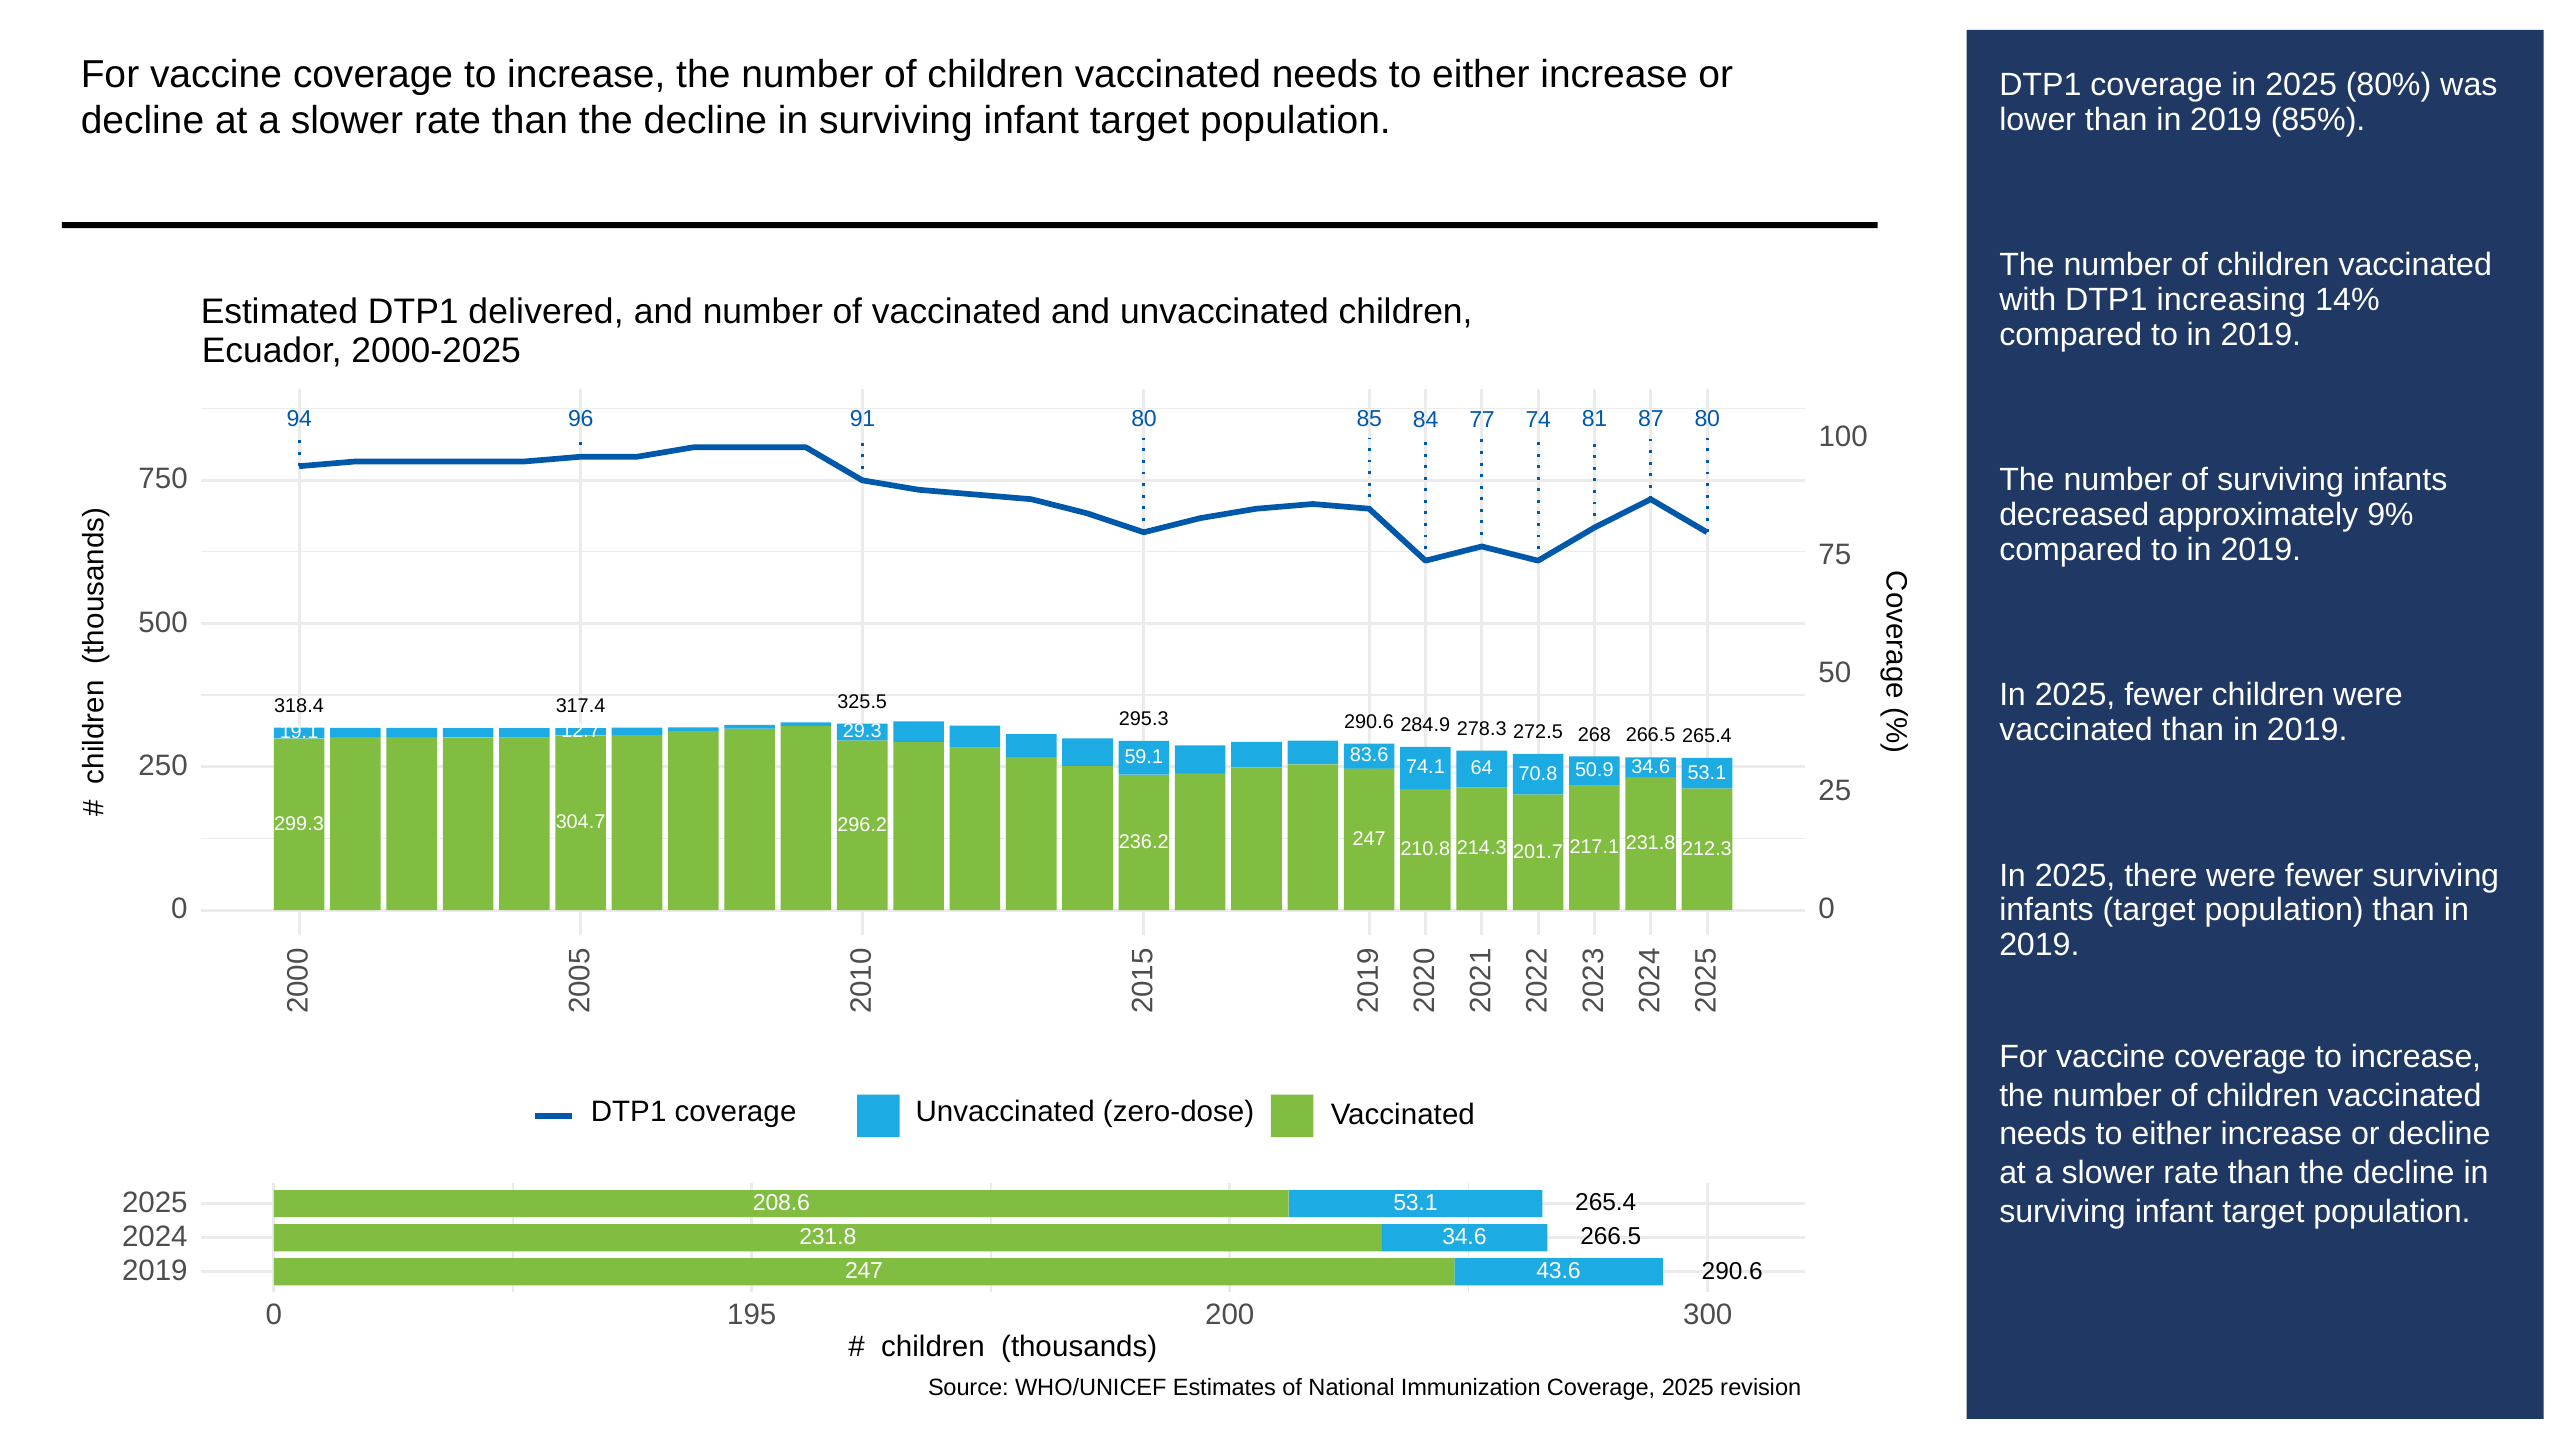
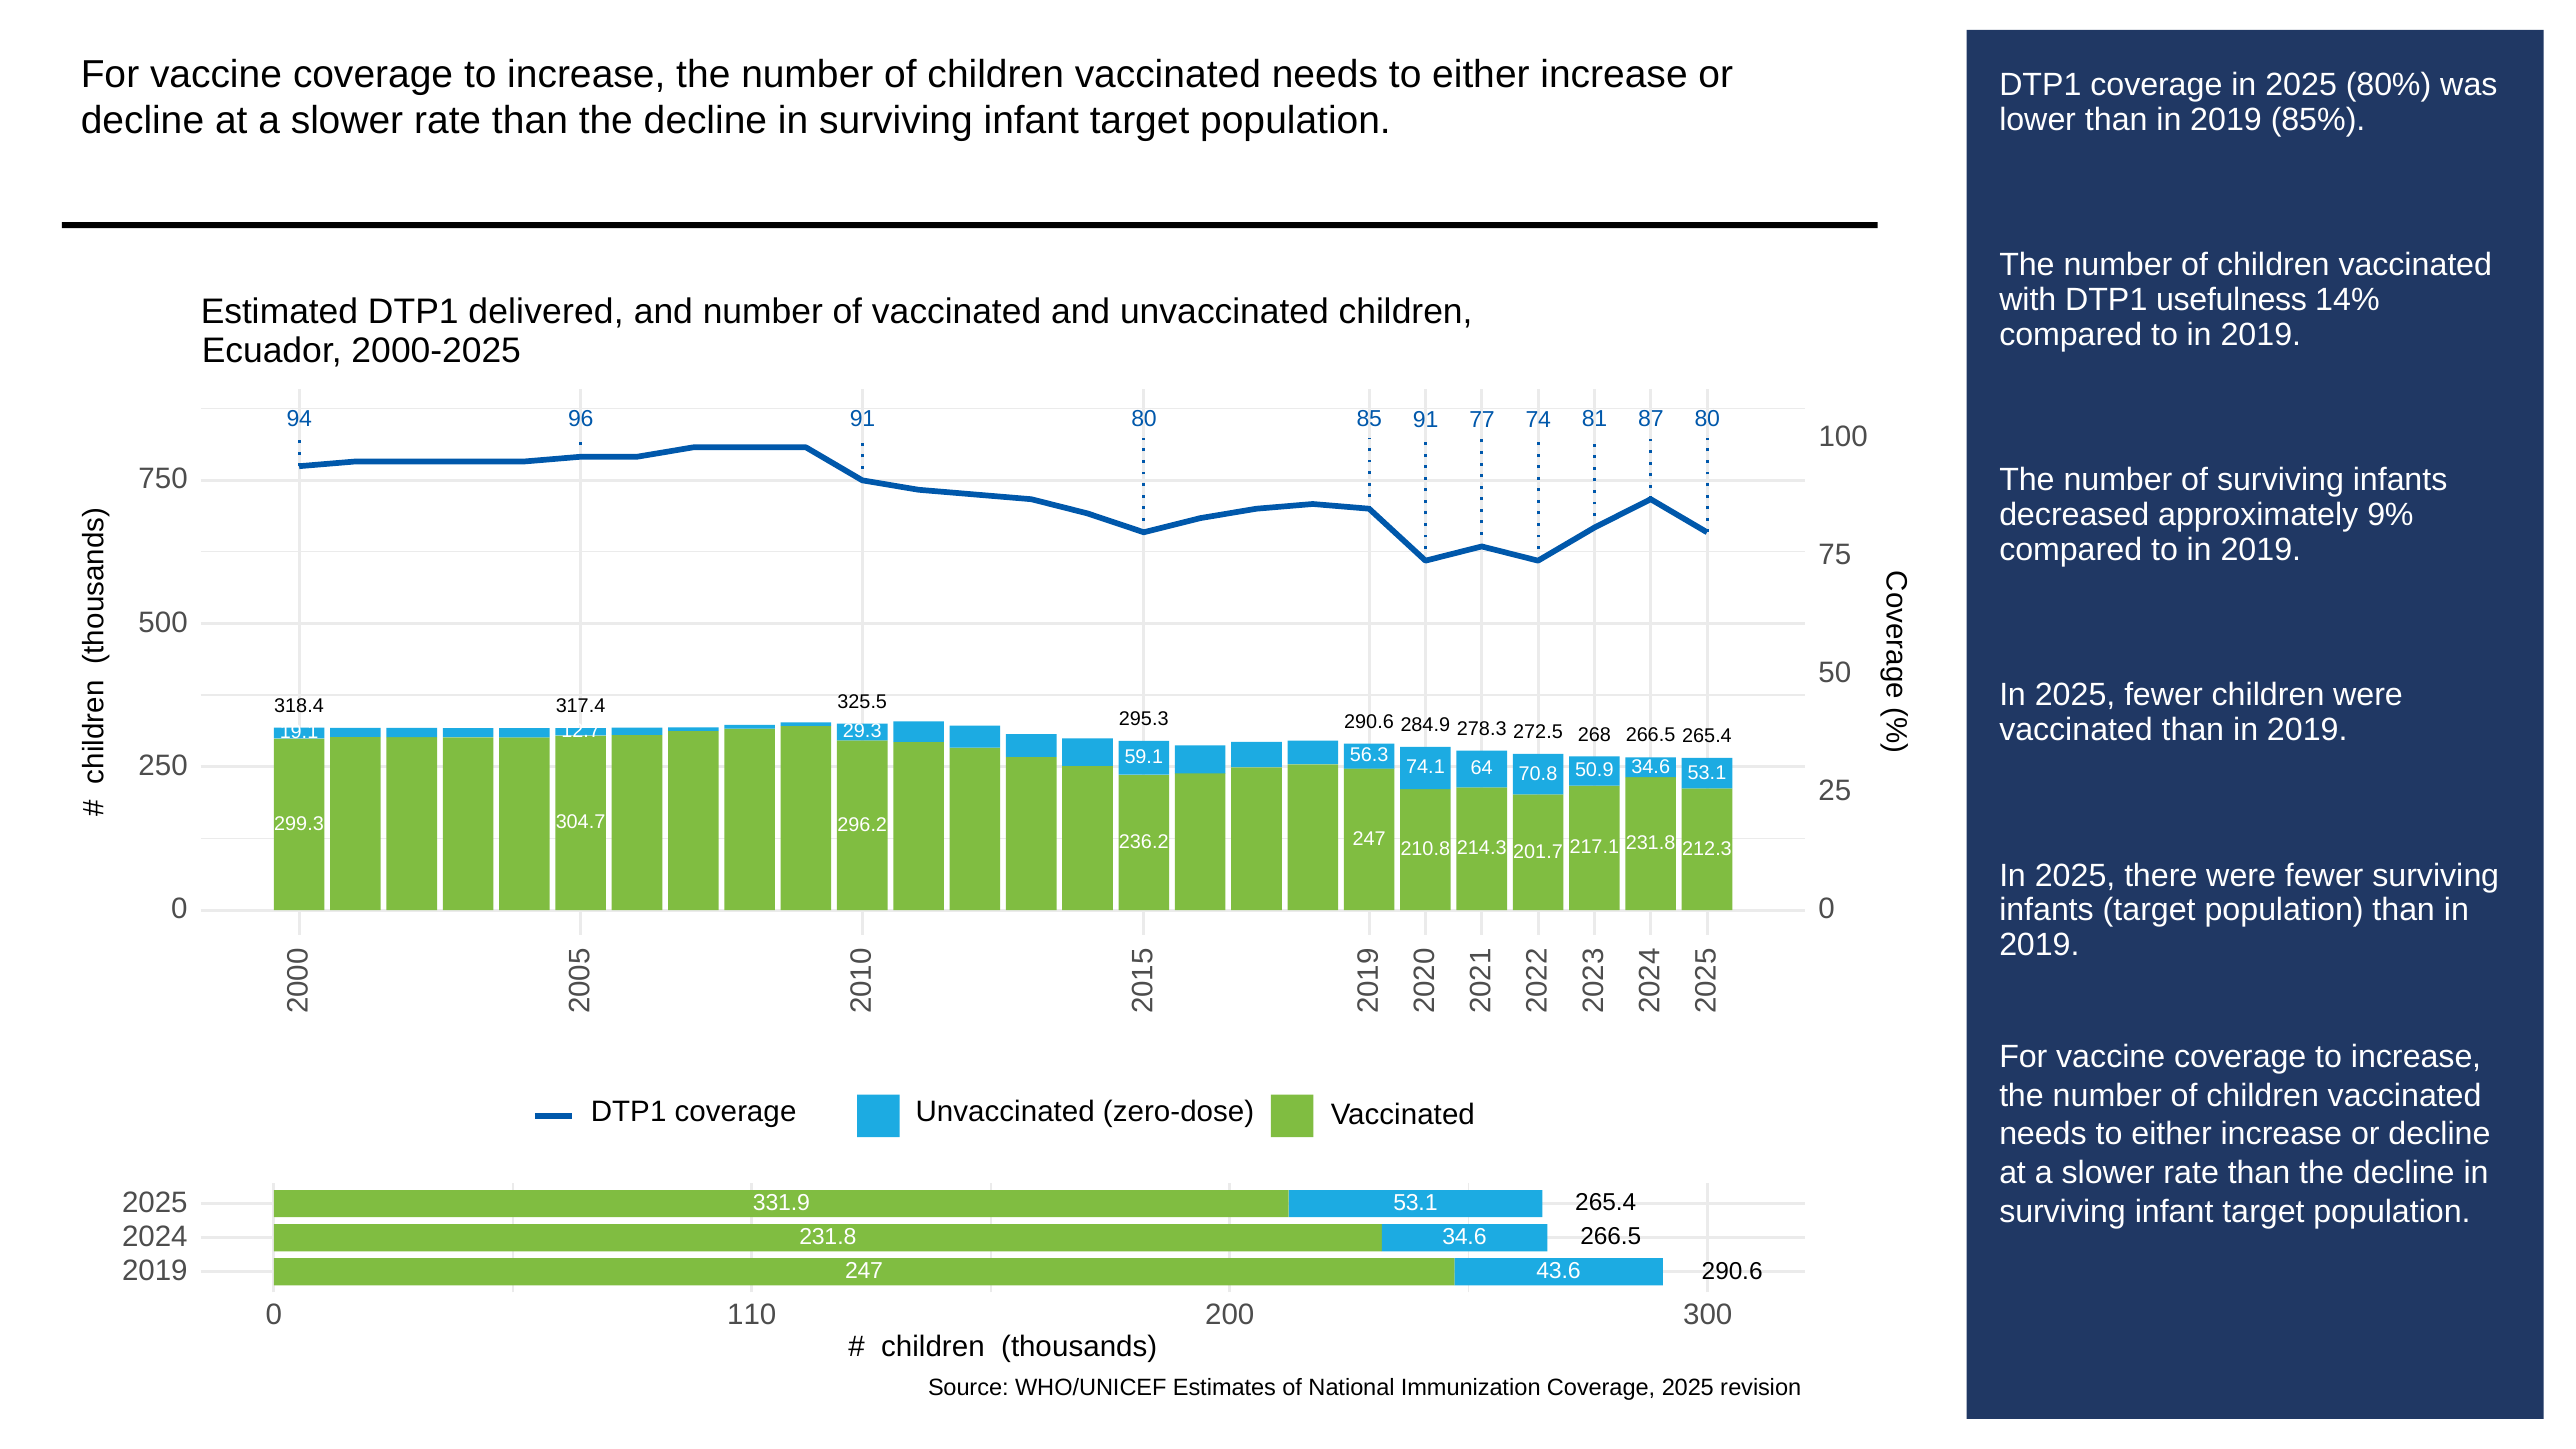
increasing: increasing -> usefulness (2232, 300)
85 84: 84 -> 91 (1426, 419)
83.6: 83.6 -> 56.3 (1369, 755)
208.6: 208.6 -> 331.9 (781, 1203)
195: 195 -> 110 (752, 1315)
